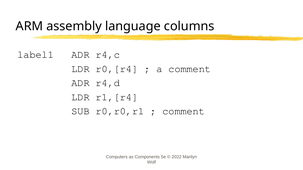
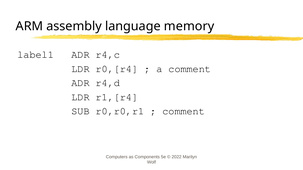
columns: columns -> memory (189, 26)
